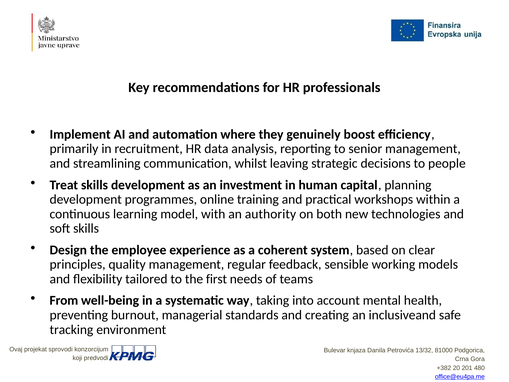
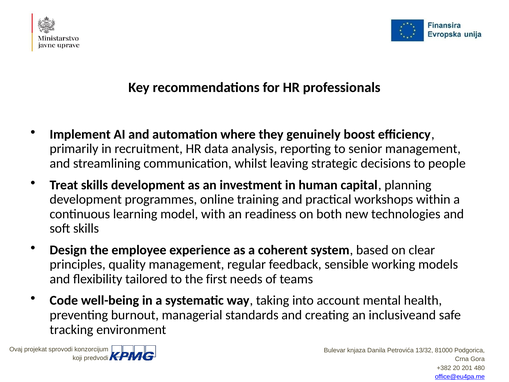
authority: authority -> readiness (271, 214)
From: From -> Code (64, 300)
